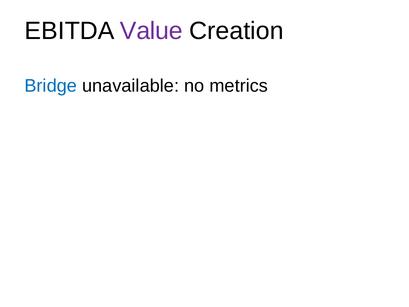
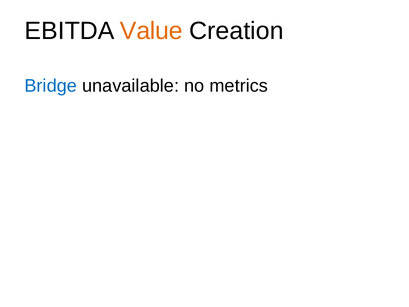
Value colour: purple -> orange (151, 31)
